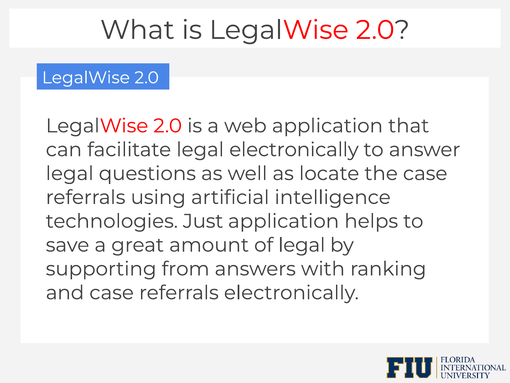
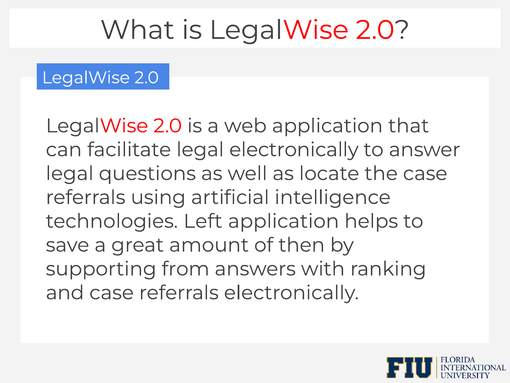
Just: Just -> Left (203, 221)
of legal: legal -> then (302, 245)
